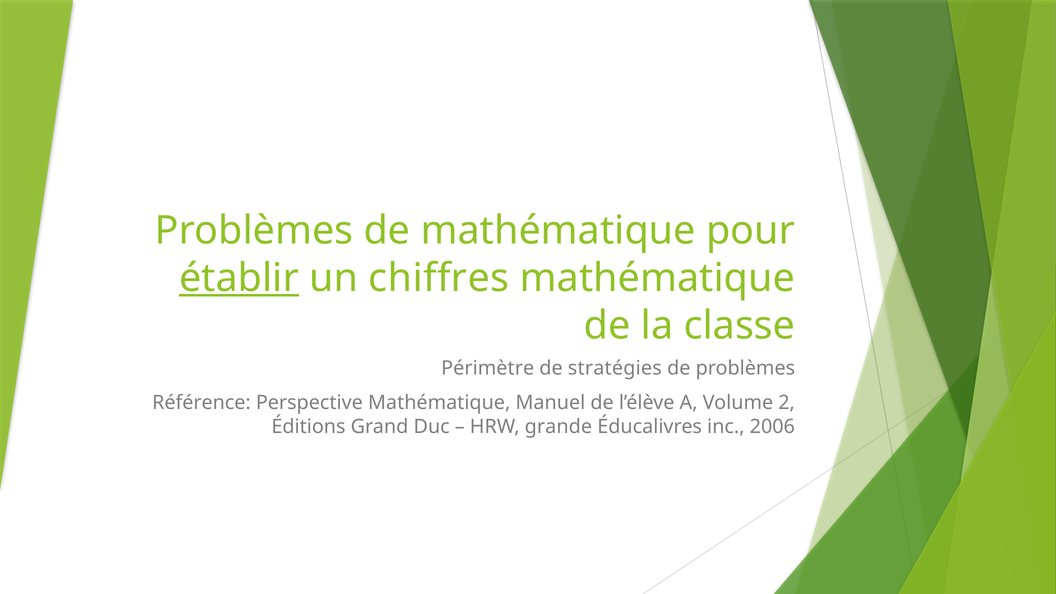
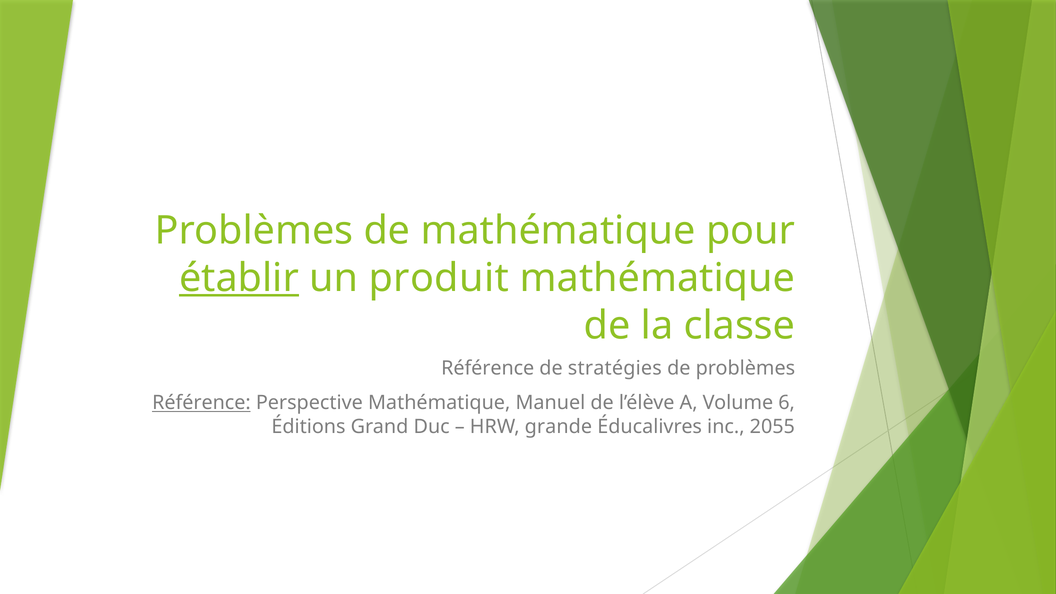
chiffres: chiffres -> produit (439, 278)
Périmètre: Périmètre -> Référence (488, 368)
Référence underline: none -> present (201, 403)
2: 2 -> 6 (787, 403)
2006: 2006 -> 2055 (772, 427)
